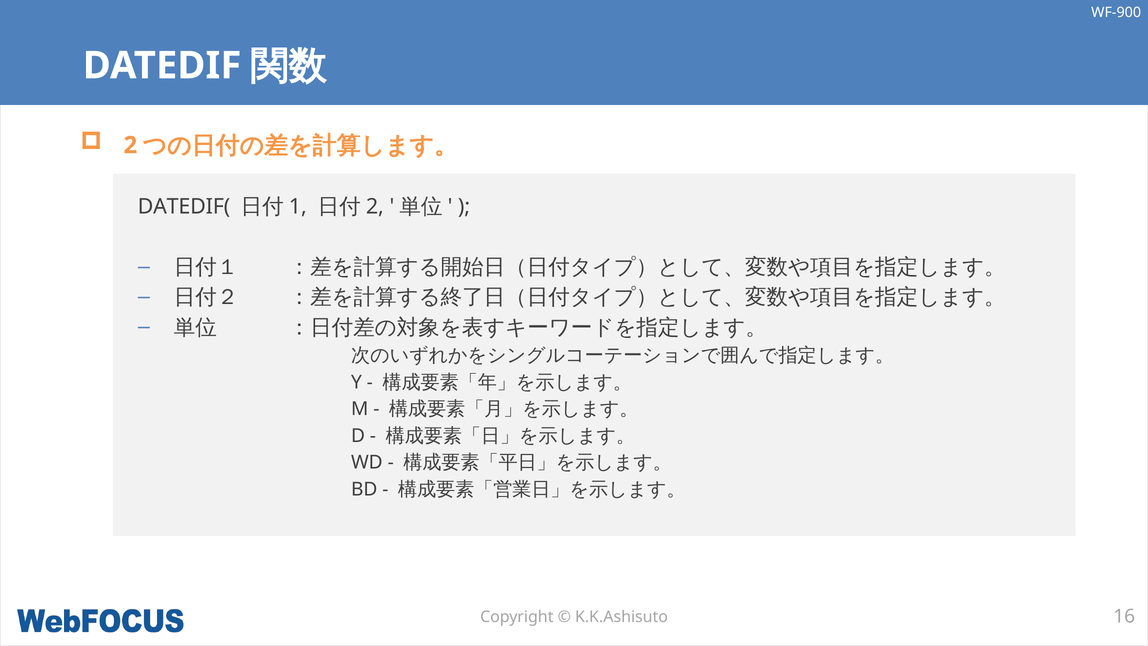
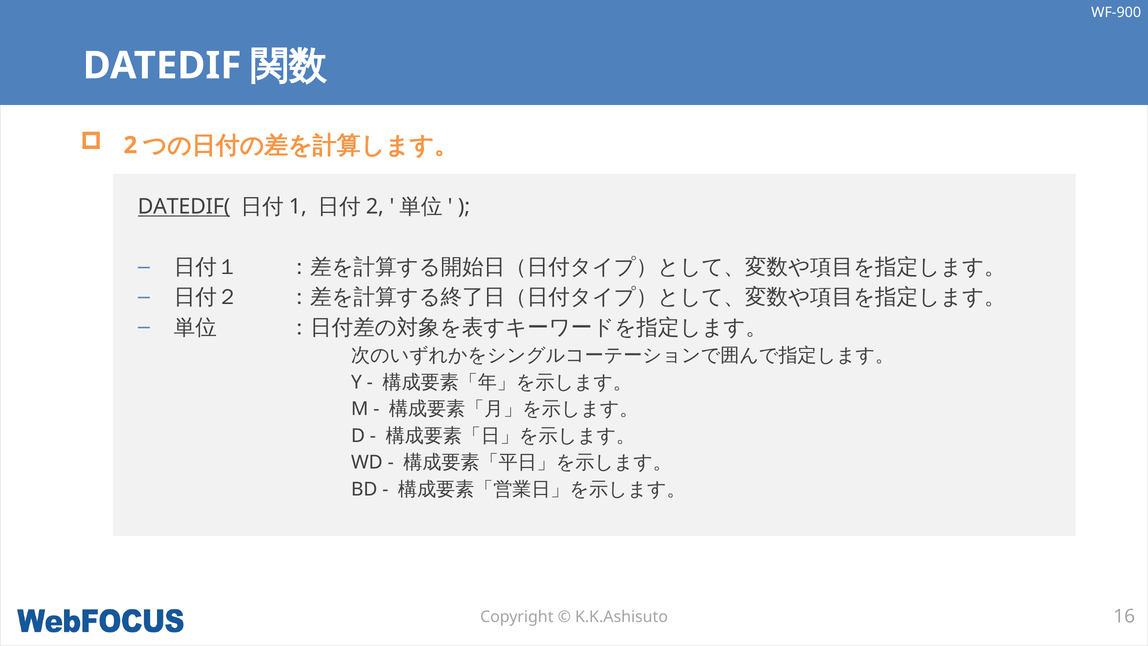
DATEDIF( underline: none -> present (184, 207)
